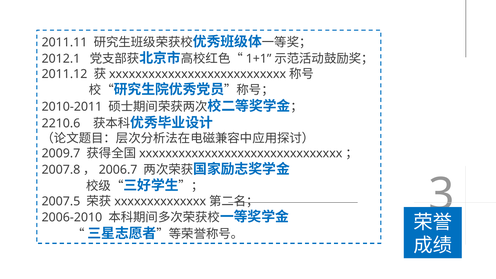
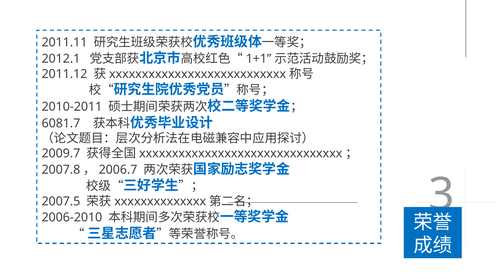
2210.6: 2210.6 -> 6081.7 (61, 123)
